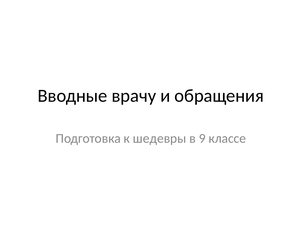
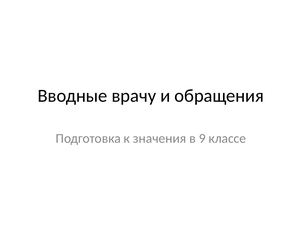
шедевры: шедевры -> значения (160, 139)
